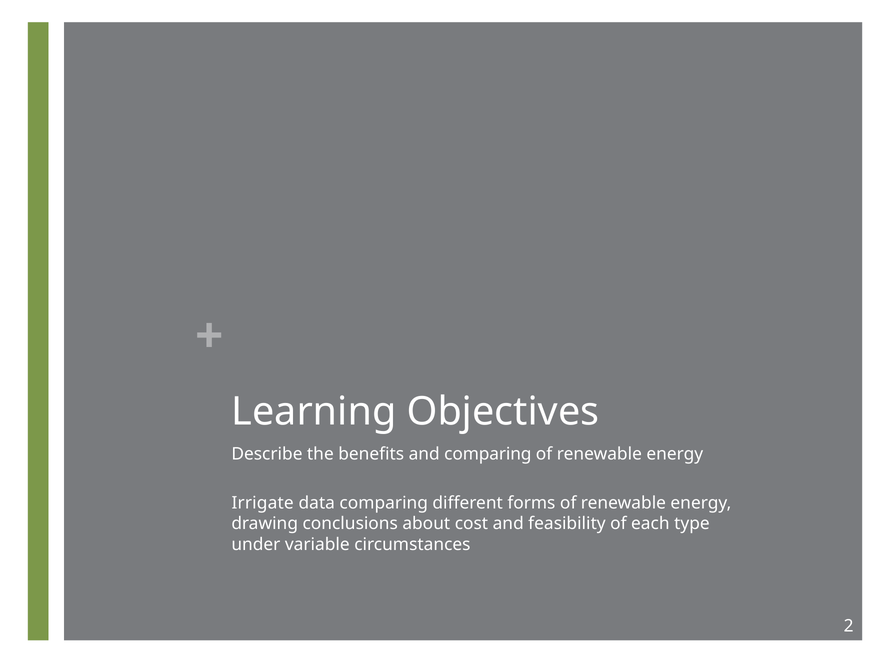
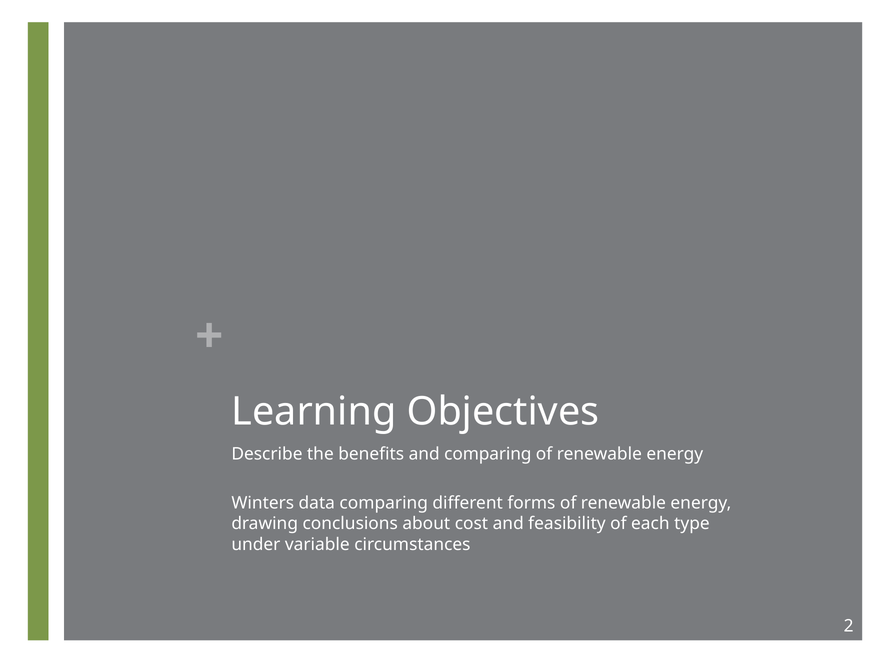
Irrigate: Irrigate -> Winters (263, 503)
